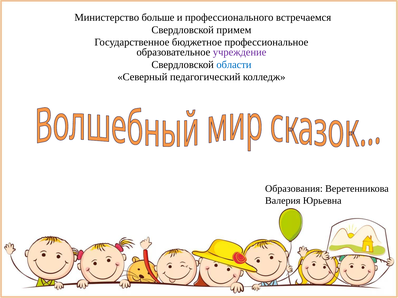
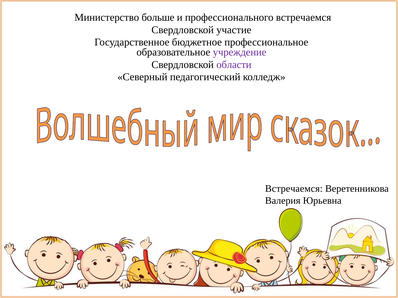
примем: примем -> участие (234, 30)
области colour: blue -> purple (234, 65)
Образования: Образования -> Встречаемся (294, 189)
